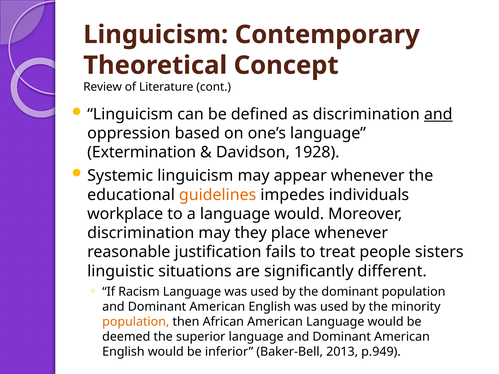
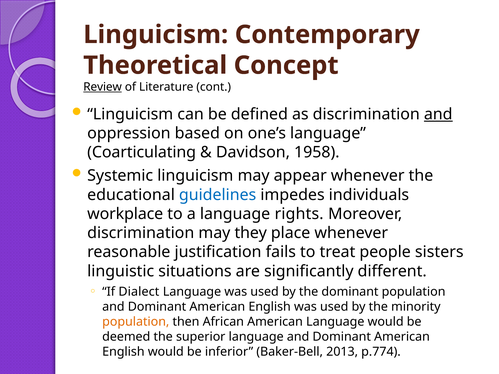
Review underline: none -> present (103, 87)
Extermination: Extermination -> Coarticulating (142, 152)
1928: 1928 -> 1958 (317, 152)
guidelines colour: orange -> blue (218, 195)
a language would: would -> rights (299, 214)
Racism: Racism -> Dialect (139, 292)
p.949: p.949 -> p.774 (381, 352)
